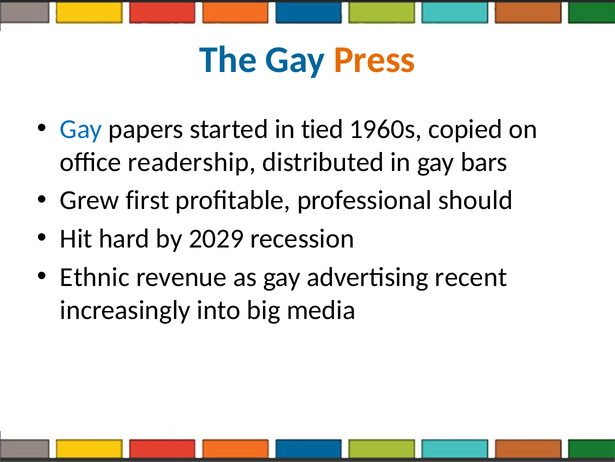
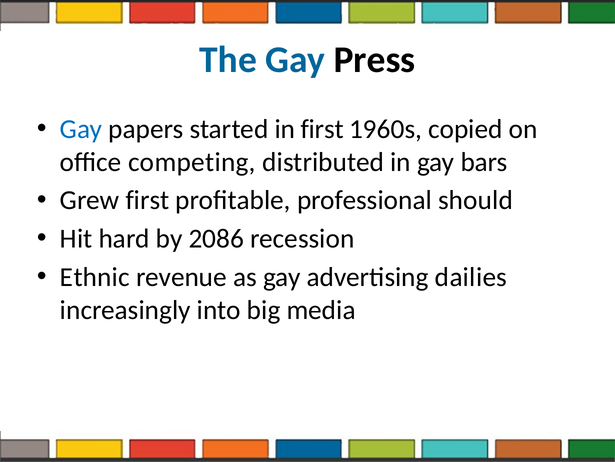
Press colour: orange -> black (374, 60)
in tied: tied -> first (322, 129)
readership: readership -> competing (192, 162)
2029: 2029 -> 2086 (216, 238)
recent: recent -> dailies (471, 277)
